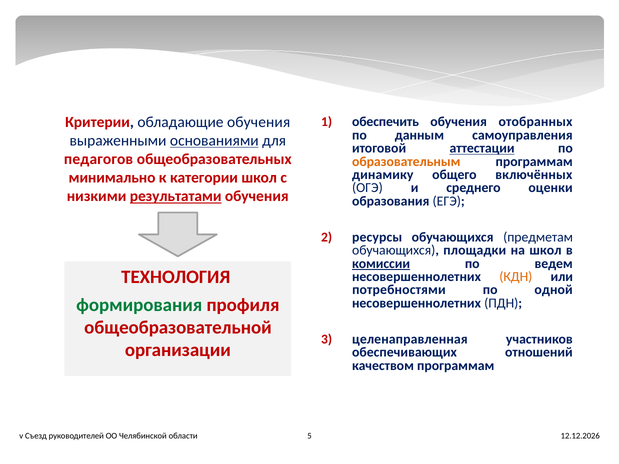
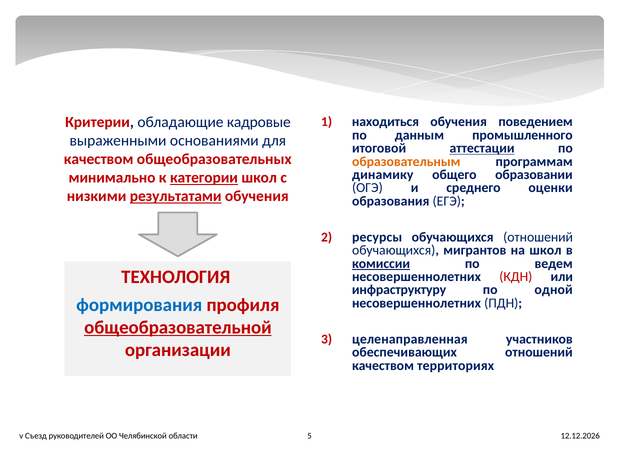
обладающие обучения: обучения -> кадровые (259, 122)
обеспечить: обеспечить -> находиться (385, 122)
отобранных: отобранных -> поведением (536, 122)
самоуправления: самоуправления -> промышленного (522, 135)
основаниями underline: present -> none (214, 141)
педагогов: педагогов -> качеством (99, 159)
включённых: включённых -> образовании (534, 175)
категории underline: none -> present (204, 178)
обучающихся предметам: предметам -> отношений (538, 237)
площадки: площадки -> мигрантов (475, 250)
КДН colour: orange -> red (516, 277)
потребностями: потребностями -> инфраструктуру (399, 290)
формирования colour: green -> blue (139, 305)
общеобразовательной underline: none -> present (178, 328)
качеством программам: программам -> территориях (456, 366)
